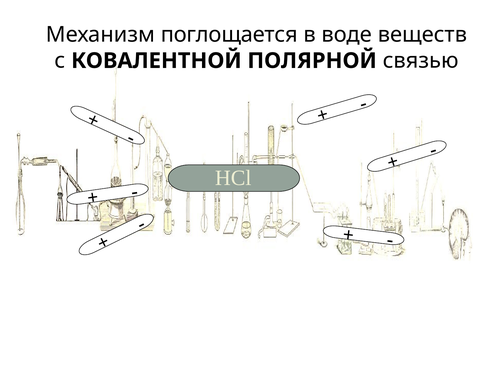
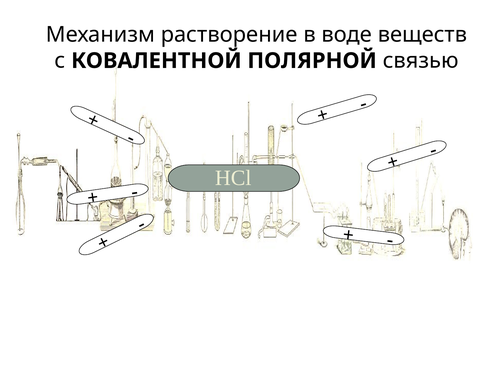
поглощается: поглощается -> растворение (229, 35)
